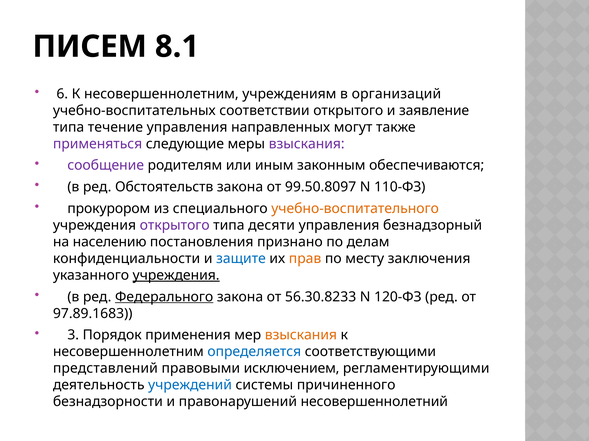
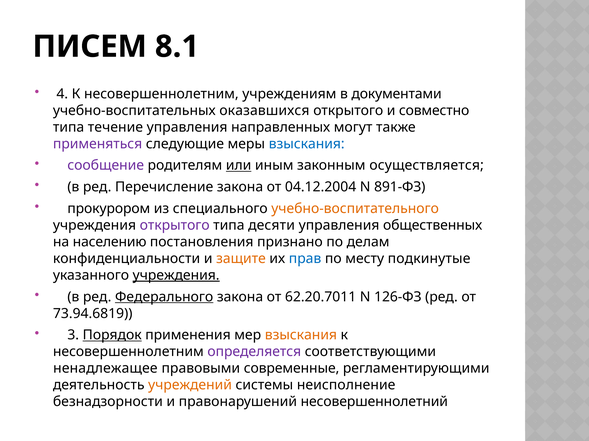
6: 6 -> 4 (62, 94)
организаций: организаций -> документами (397, 94)
соответствии: соответствии -> оказавшихся (264, 111)
заявление: заявление -> совместно (434, 111)
взыскания colour: purple -> blue (307, 144)
или underline: none -> present (239, 166)
обеспечиваются: обеспечиваются -> осуществляется (427, 166)
Обстоятельств: Обстоятельств -> Перечисление (164, 187)
99.50.8097: 99.50.8097 -> 04.12.2004 (321, 187)
110-ФЗ: 110-ФЗ -> 891-ФЗ (400, 187)
безнадзорный: безнадзорный -> общественных (433, 226)
защите colour: blue -> orange (241, 259)
прав colour: orange -> blue (305, 259)
заключения: заключения -> подкинутые (429, 259)
56.30.8233: 56.30.8233 -> 62.20.7011 (321, 297)
120-ФЗ: 120-ФЗ -> 126-ФЗ (398, 297)
97.89.1683: 97.89.1683 -> 73.94.6819 (93, 314)
Порядок underline: none -> present (112, 336)
определяется colour: blue -> purple (254, 352)
представлений: представлений -> ненадлежащее (105, 369)
исключением: исключением -> современные (292, 369)
учреждений colour: blue -> orange (190, 386)
причиненного: причиненного -> неисполнение (346, 386)
